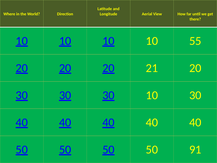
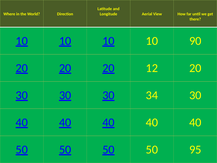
55: 55 -> 90 (195, 41)
21: 21 -> 12 (152, 68)
10: 10 -> 34 (152, 95)
91: 91 -> 95 (195, 149)
